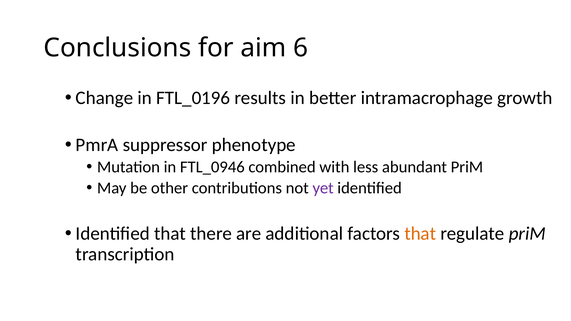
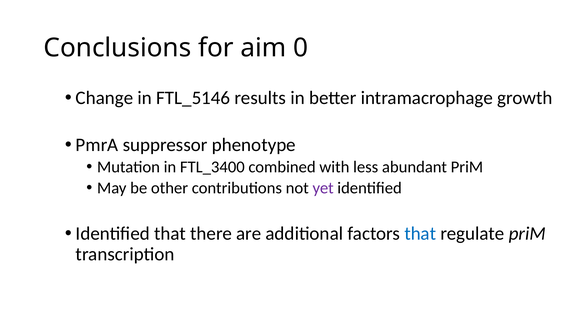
6: 6 -> 0 (301, 48)
FTL_0196: FTL_0196 -> FTL_5146 (193, 98)
FTL_0946: FTL_0946 -> FTL_3400 (212, 167)
that colour: orange -> blue (420, 234)
